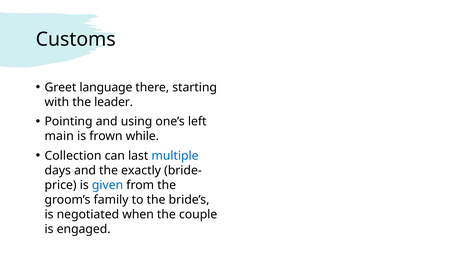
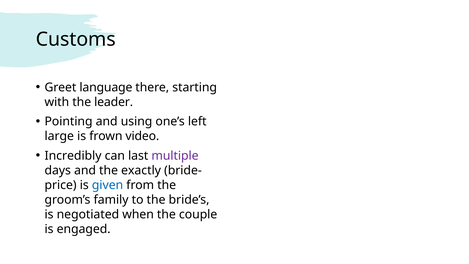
main: main -> large (59, 136)
while: while -> video (142, 136)
Collection: Collection -> Incredibly (73, 156)
multiple colour: blue -> purple (175, 156)
